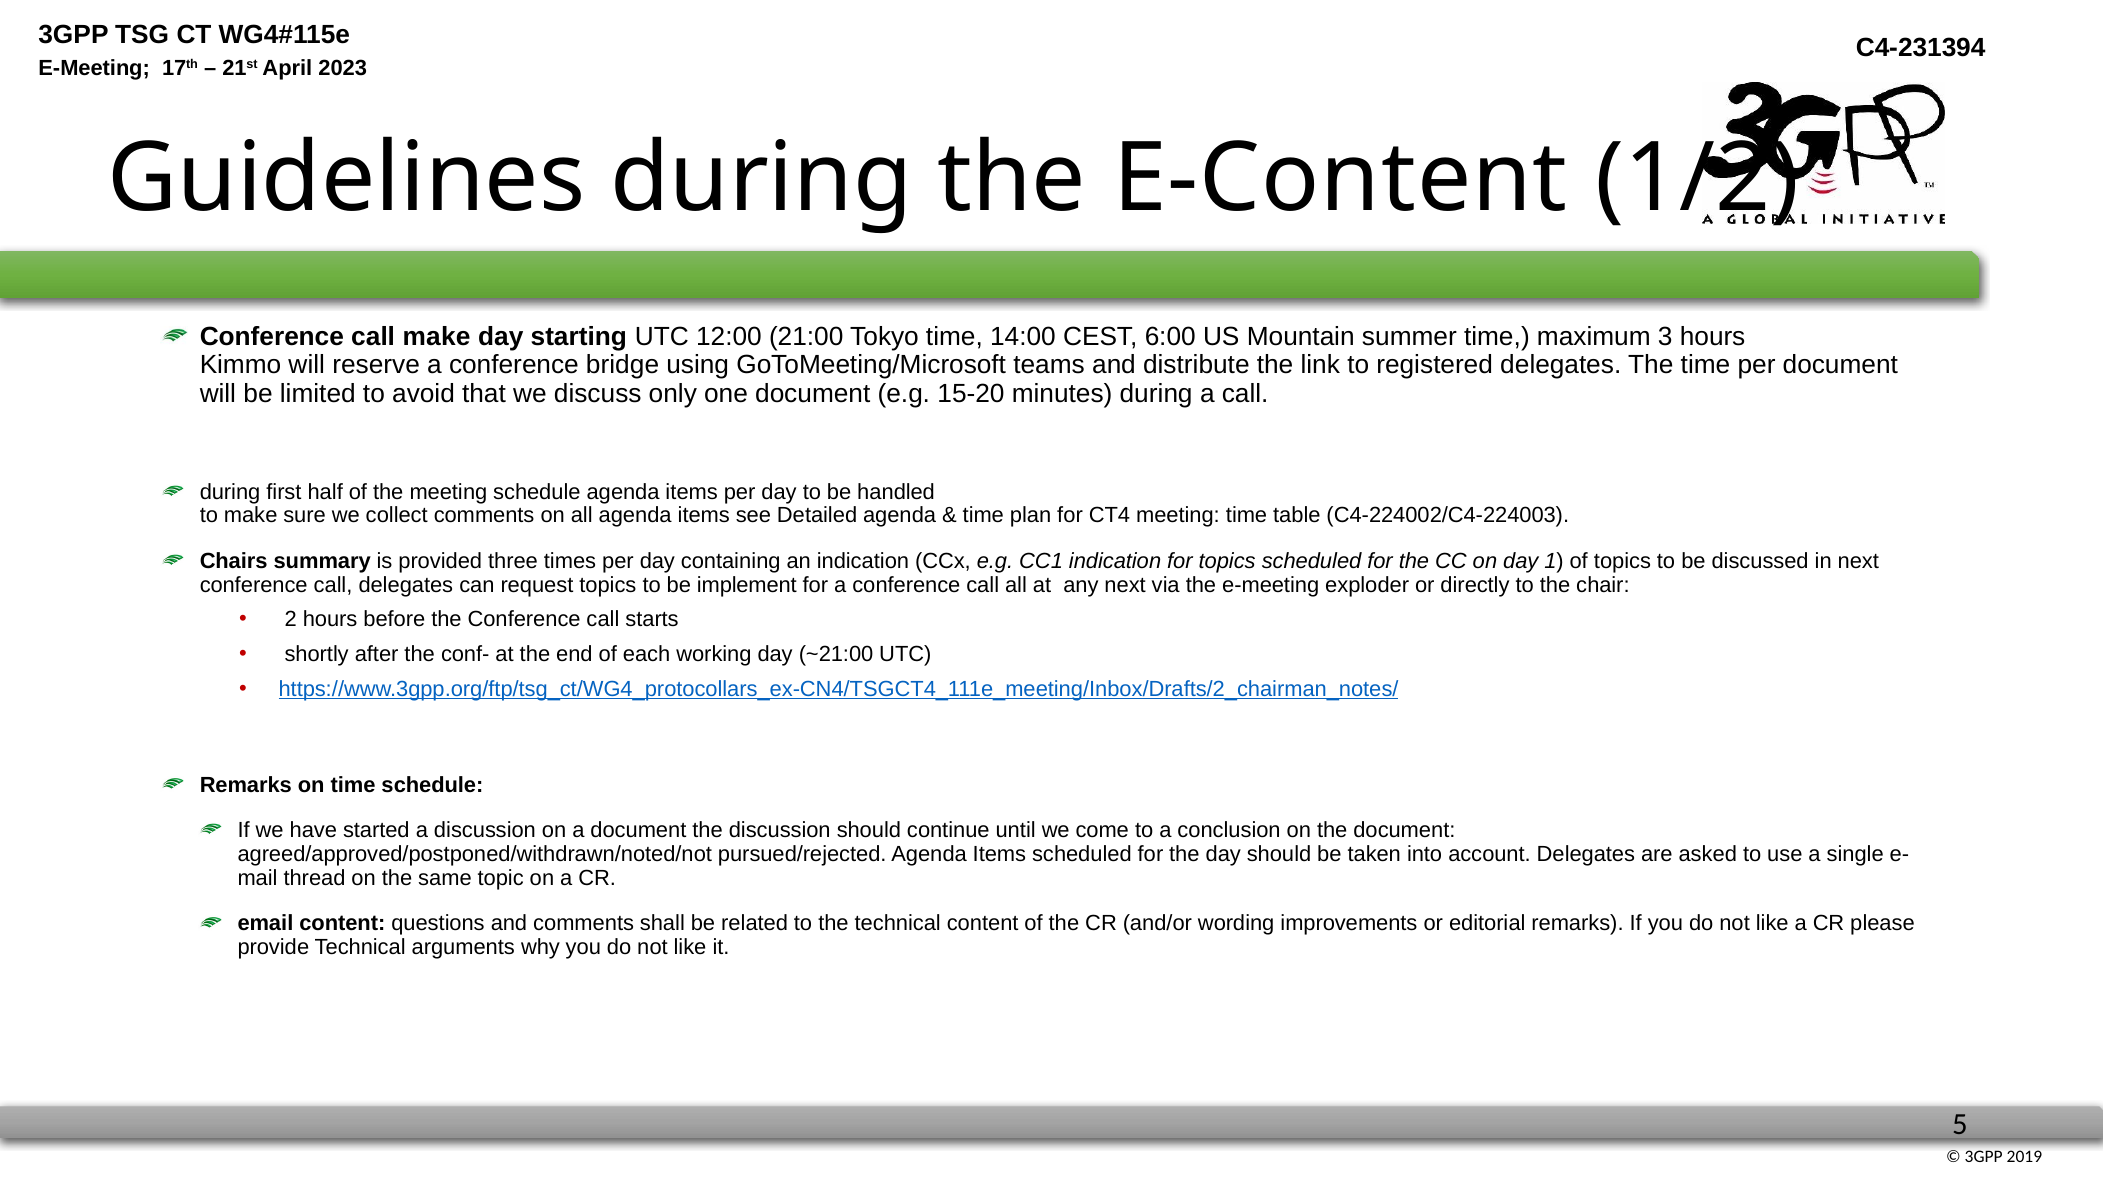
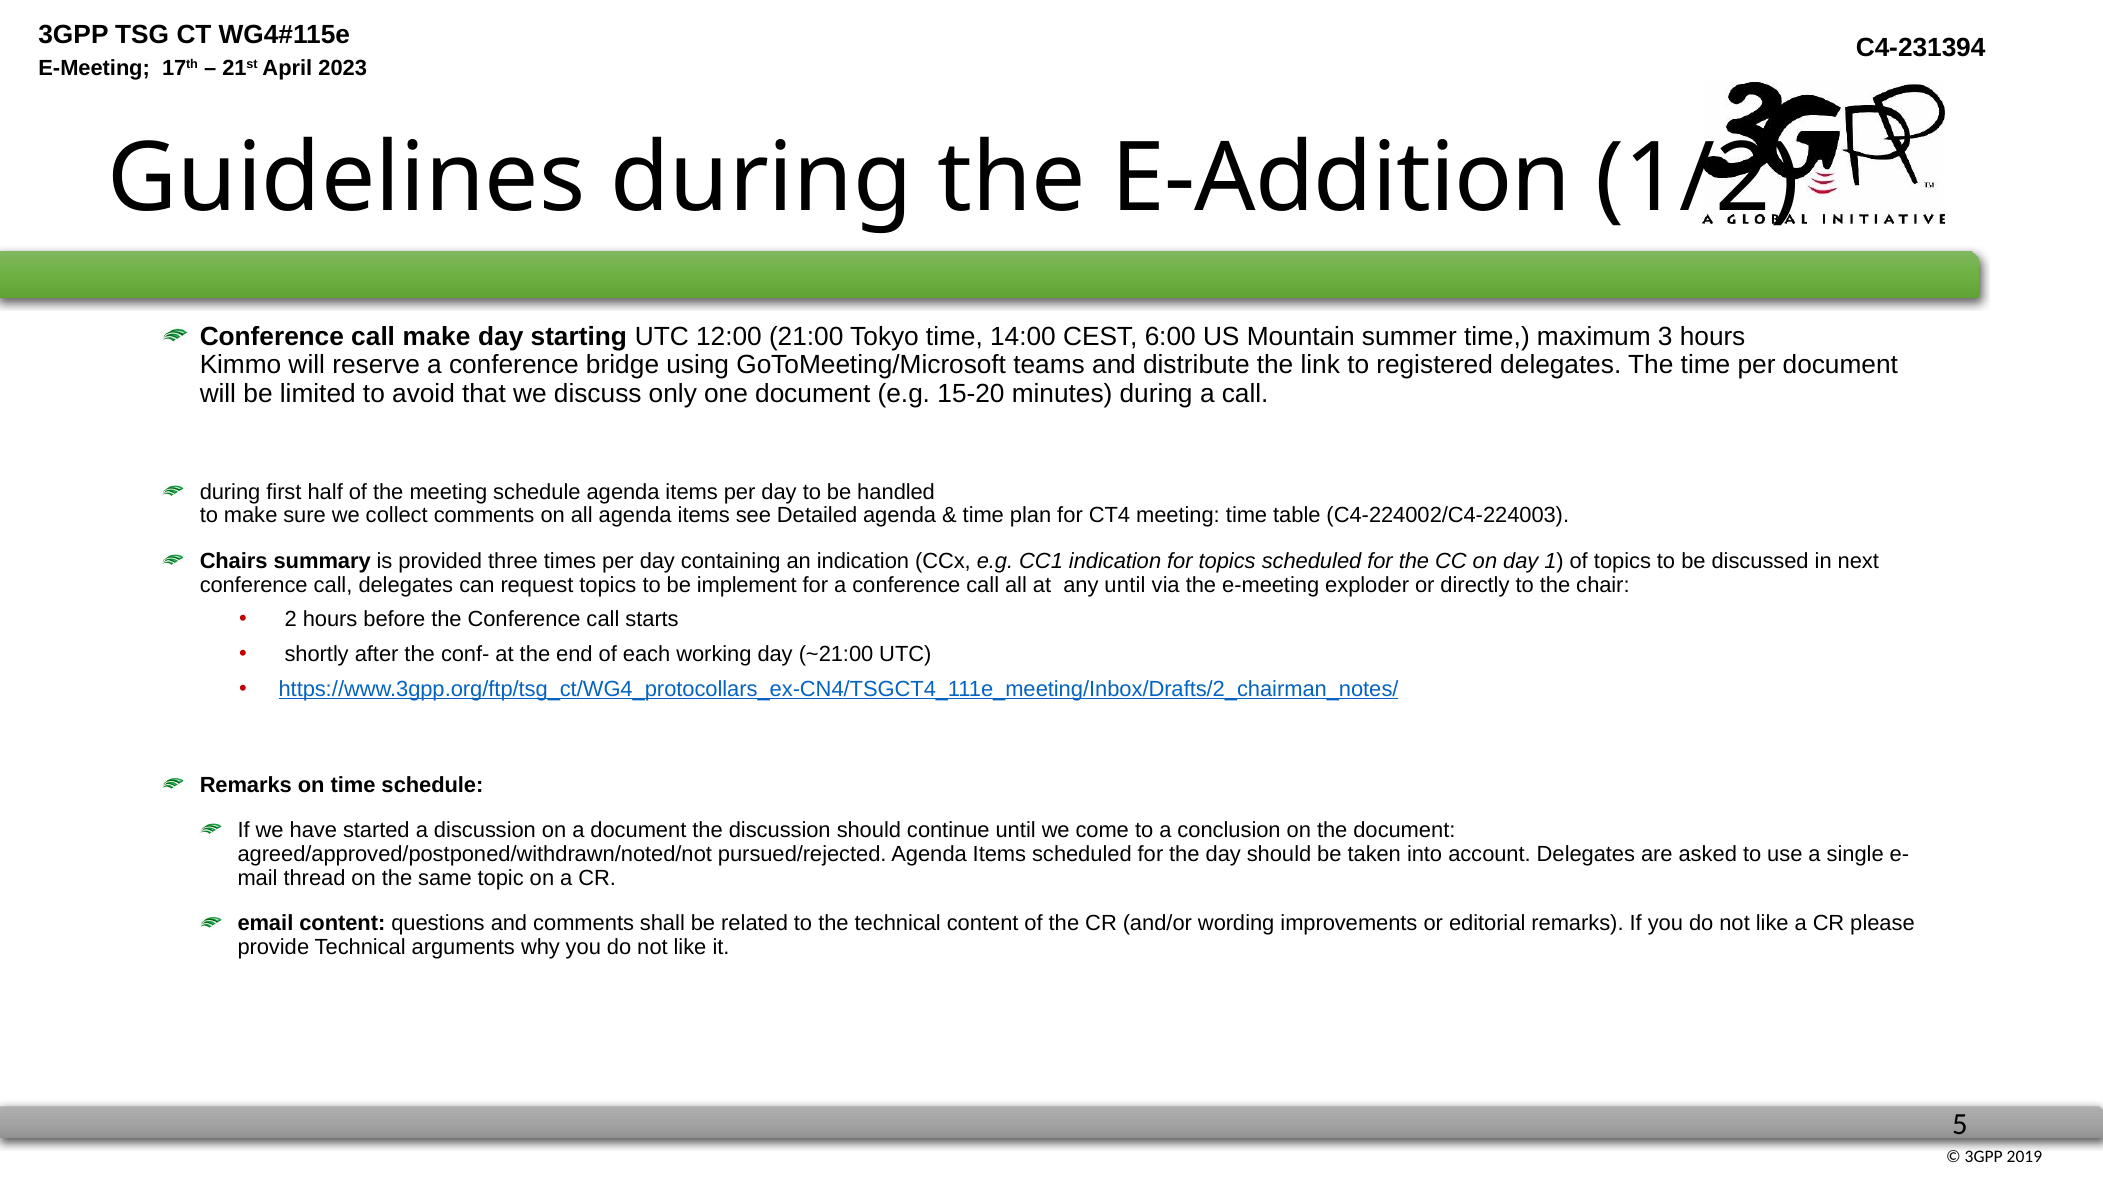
E-Content: E-Content -> E-Addition (1341, 179)
any next: next -> until (1125, 585)
